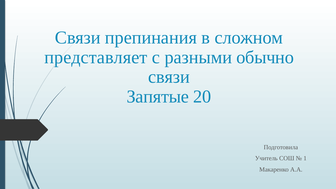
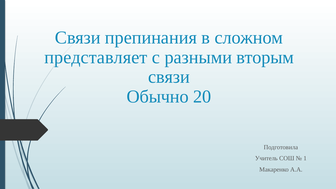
обычно: обычно -> вторым (265, 57)
Запятые: Запятые -> Обычно (158, 97)
